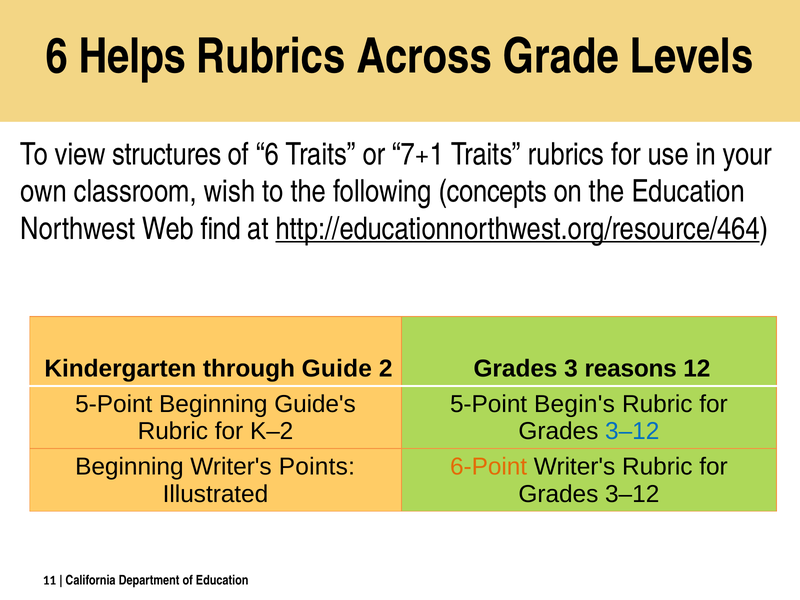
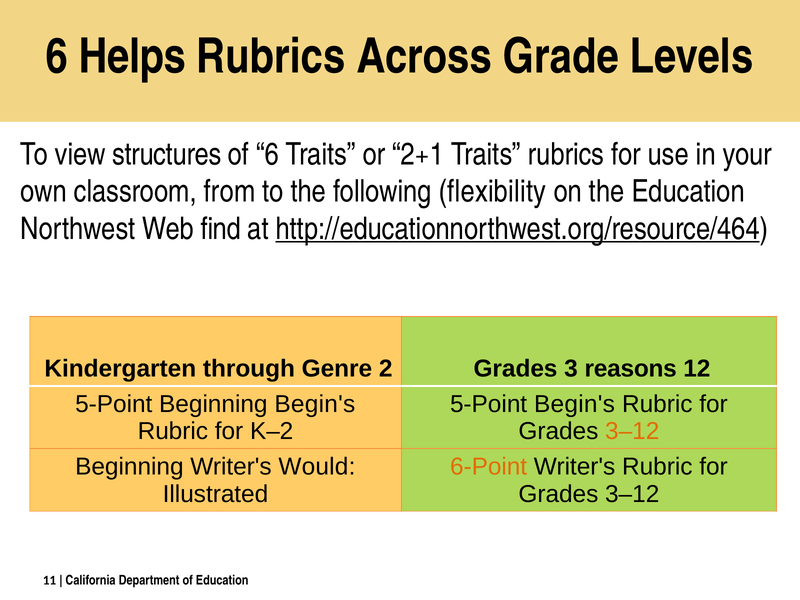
7+1: 7+1 -> 2+1 (418, 154)
wish: wish -> from (230, 192)
concepts: concepts -> flexibility (492, 192)
Guide: Guide -> Genre (337, 369)
Beginning Guide's: Guide's -> Begin's (315, 404)
3–12 colour: blue -> orange (632, 431)
Points: Points -> Would (317, 467)
